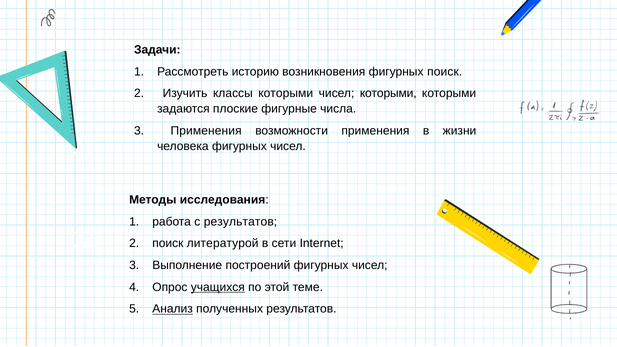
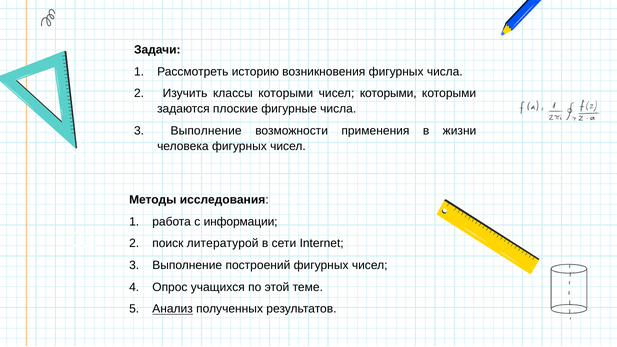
фигурных поиск: поиск -> числа (445, 72)
Применения: Применения -> Выполнение (206, 131)
с результатов: результатов -> информации (241, 222)
учащихся underline: present -> none (218, 287)
